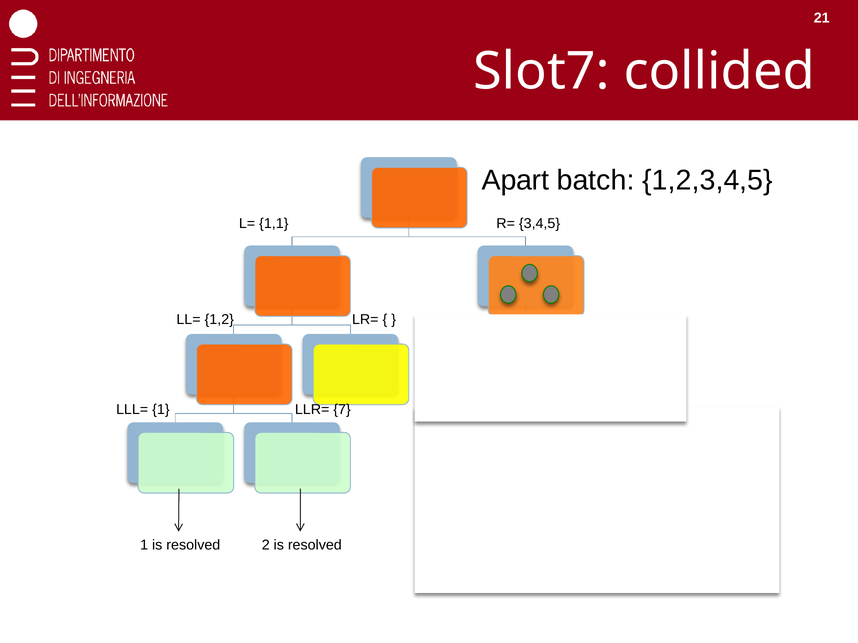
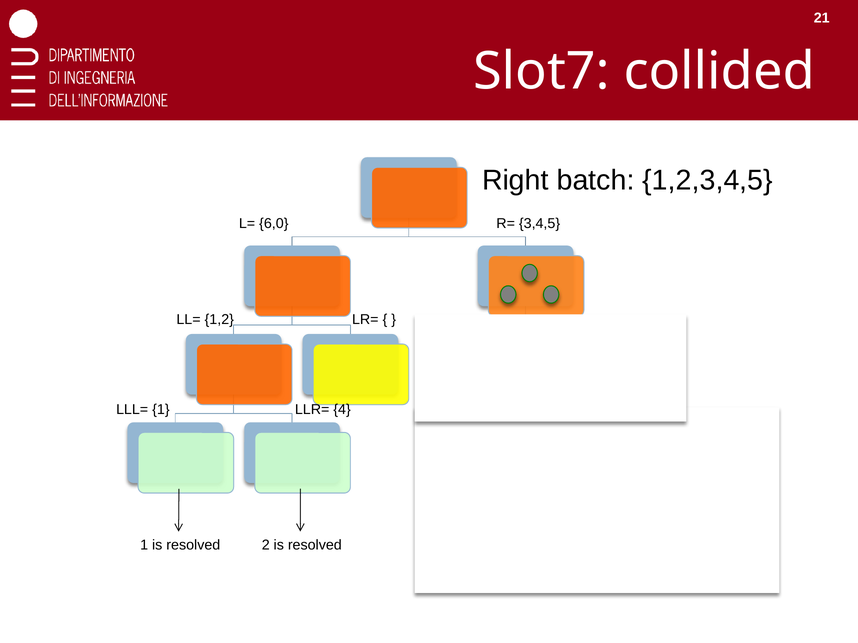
Apart: Apart -> Right (515, 181)
1,1: 1,1 -> 6,0 (274, 224)
7: 7 -> 4 (342, 410)
